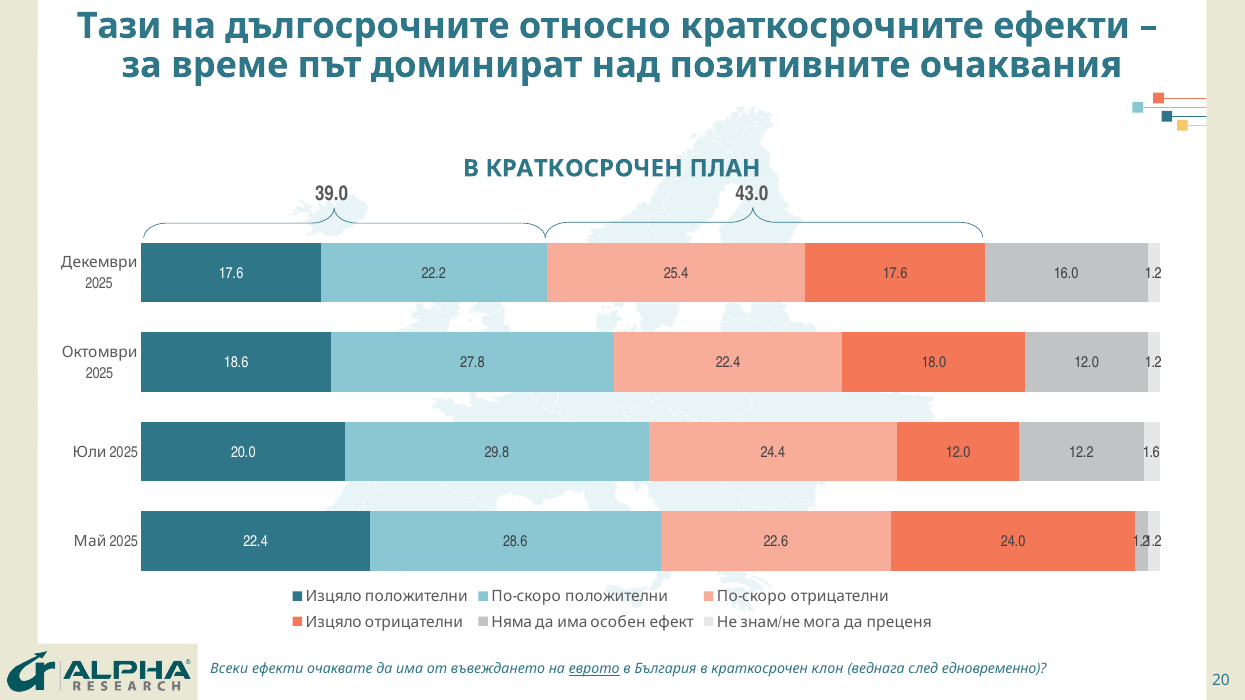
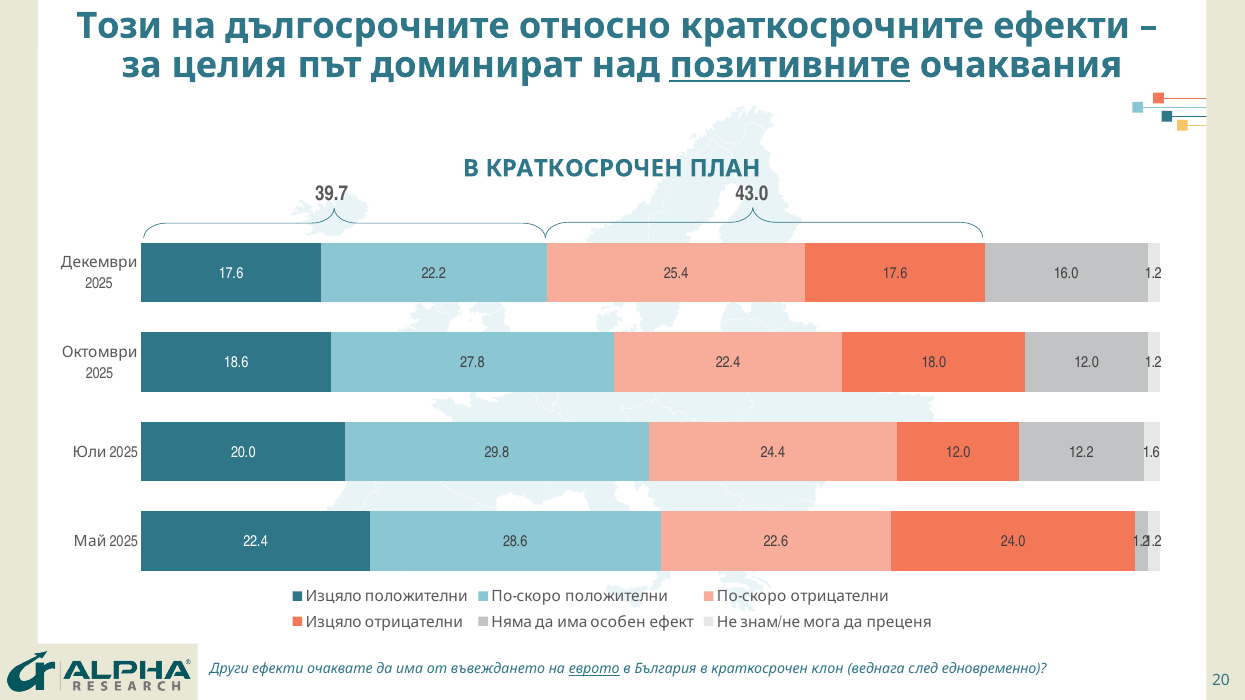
Тази: Тази -> Този (119, 26)
време: време -> целия (229, 65)
позитивните underline: none -> present (790, 65)
39.0: 39.0 -> 39.7 (332, 194)
Всеки: Всеки -> Други (229, 669)
